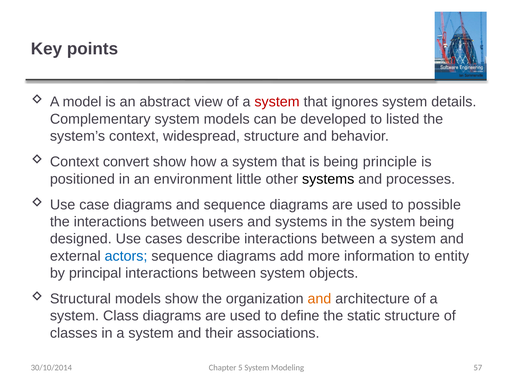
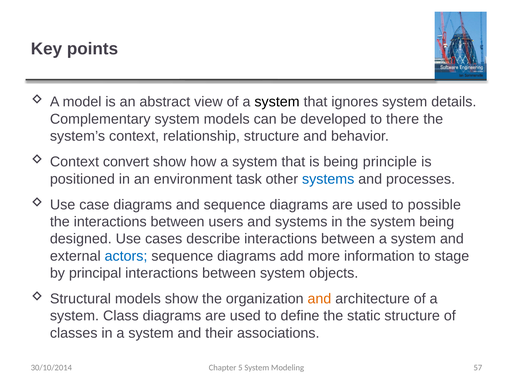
system colour: red -> black (277, 102)
listed: listed -> there (403, 119)
widespread: widespread -> relationship (201, 136)
little: little -> task (249, 179)
systems colour: black -> blue (328, 179)
entity: entity -> stage (452, 256)
